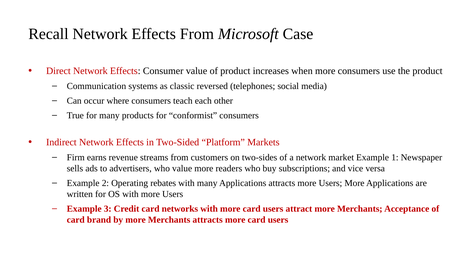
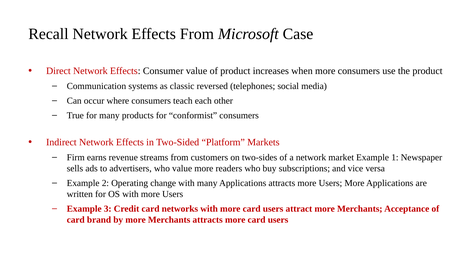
rebates: rebates -> change (163, 183)
